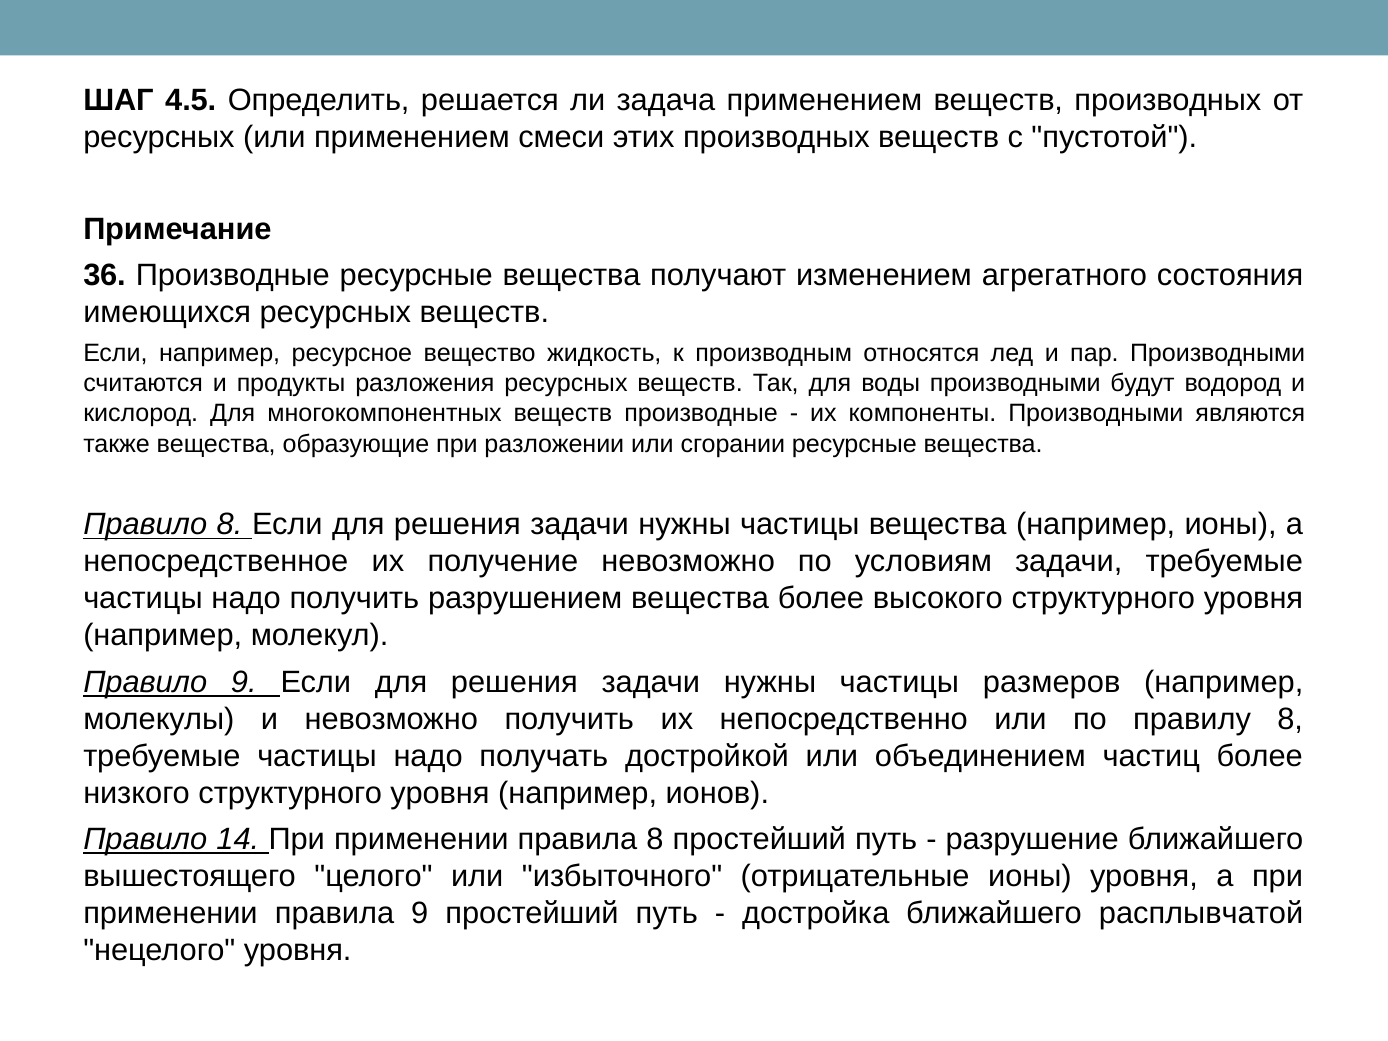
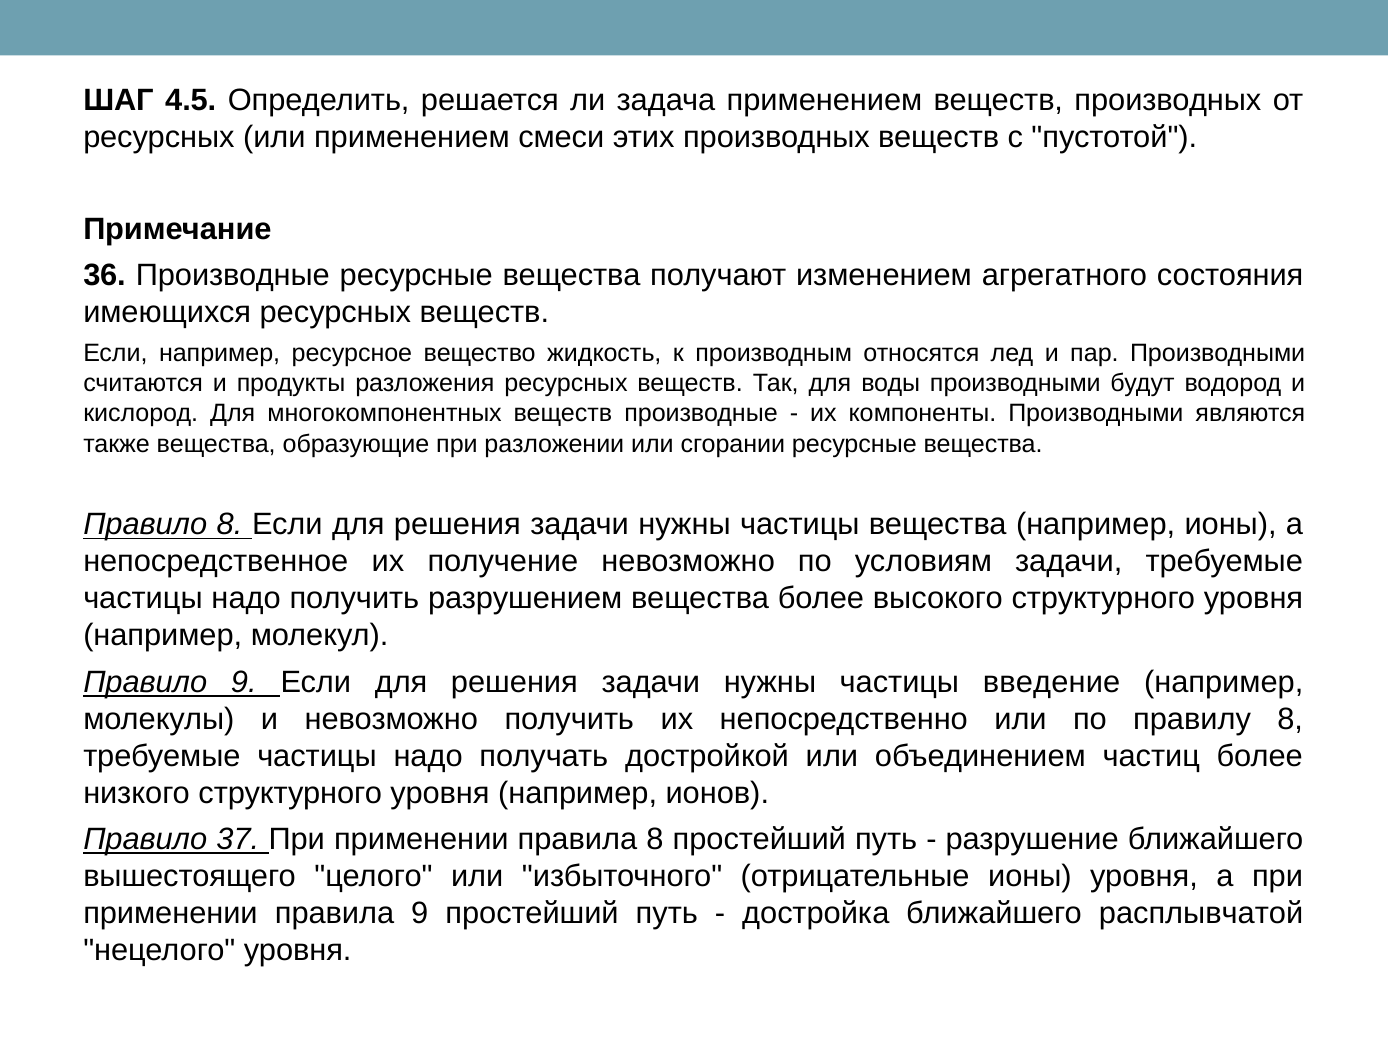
размеров: размеров -> введение (1052, 682)
14: 14 -> 37 (238, 839)
